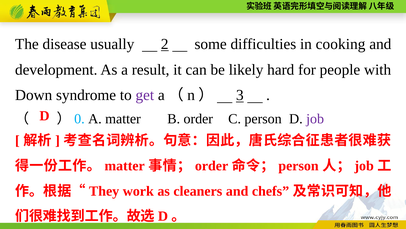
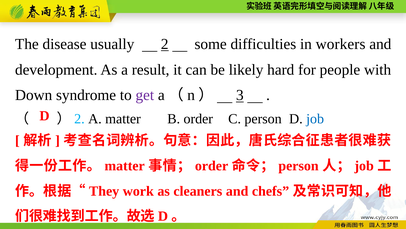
cooking: cooking -> workers (341, 44)
0: 0 -> 2 (79, 119)
job colour: purple -> blue (315, 119)
